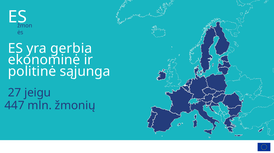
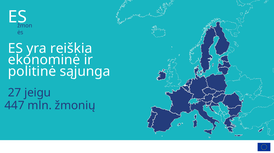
gerbia: gerbia -> reiškia (71, 48)
